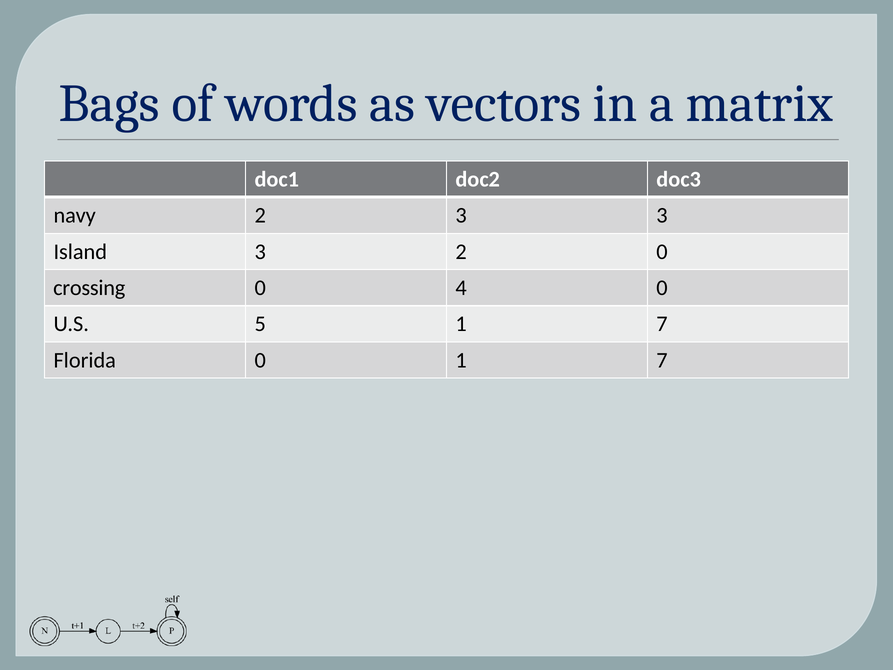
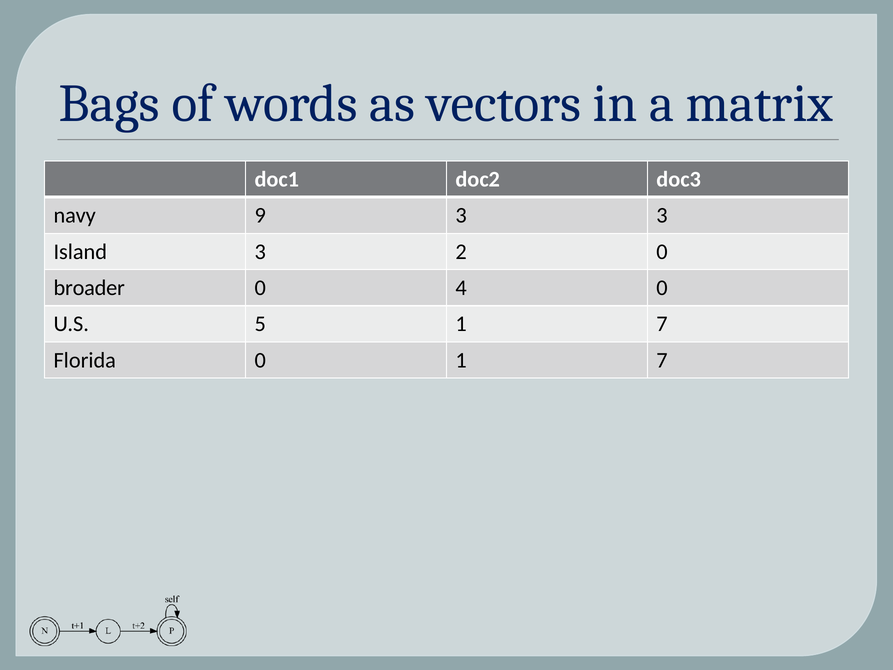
navy 2: 2 -> 9 (260, 215)
crossing: crossing -> broader (89, 288)
